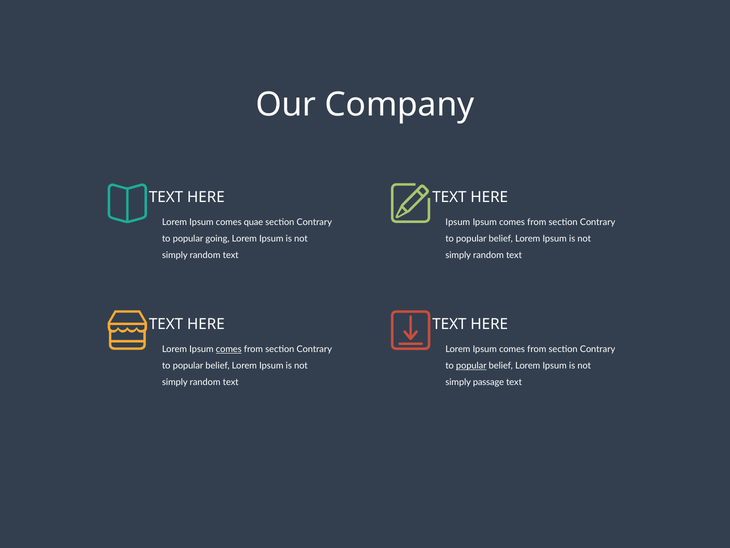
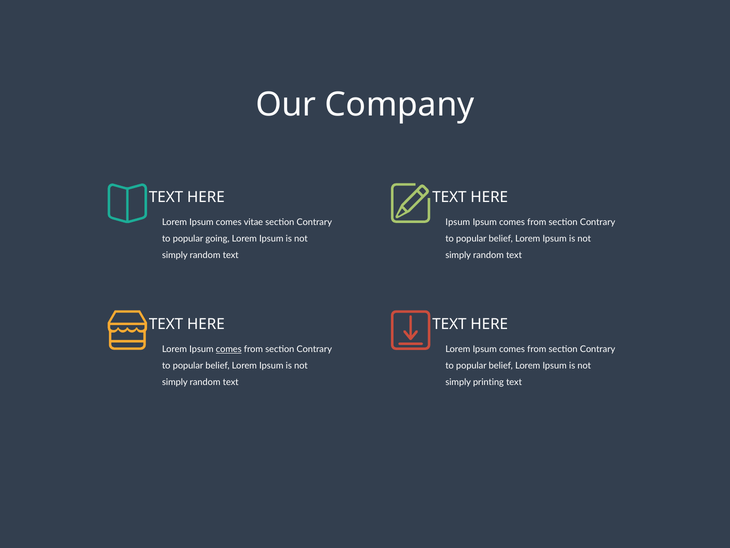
quae: quae -> vitae (253, 222)
popular underline: present -> none (471, 366)
passage: passage -> printing (488, 382)
